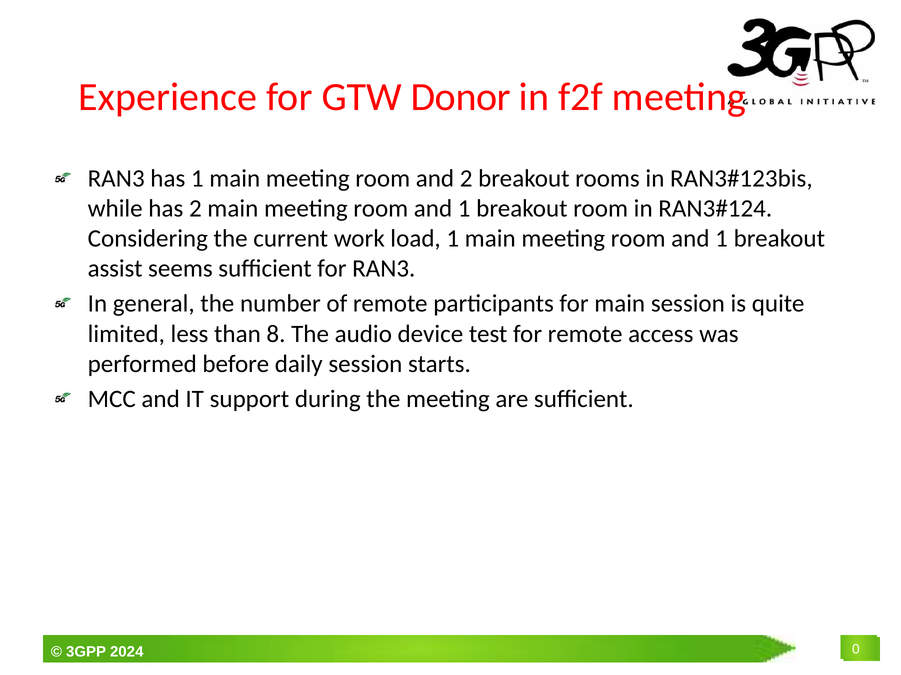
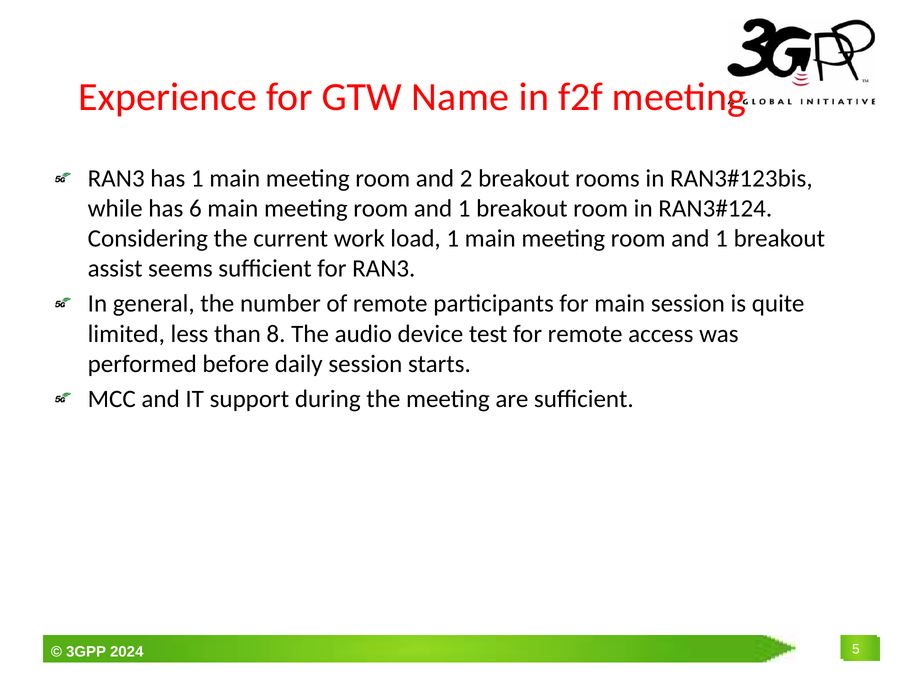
Donor: Donor -> Name (460, 97)
has 2: 2 -> 6 (195, 209)
0: 0 -> 5 (856, 650)
